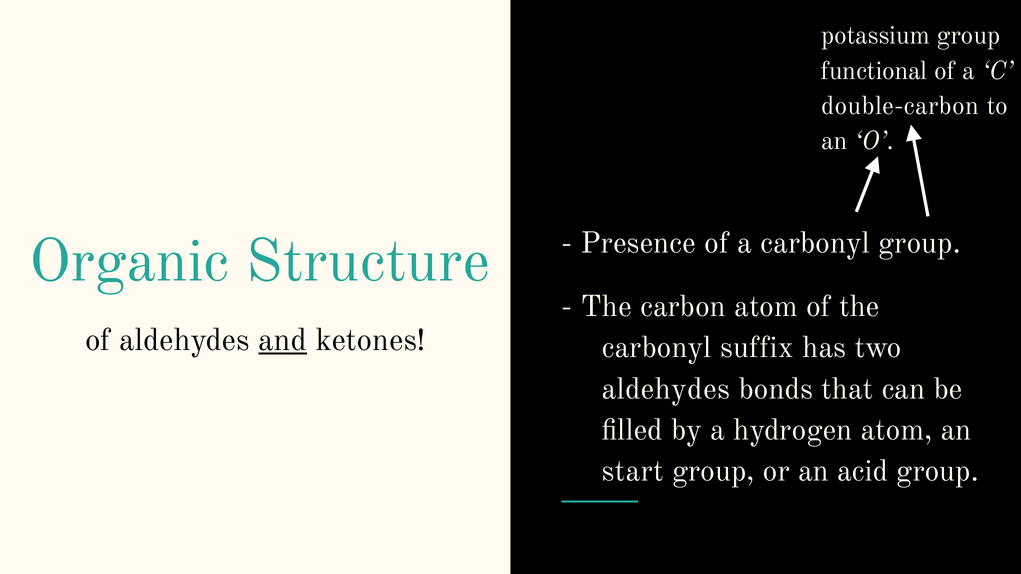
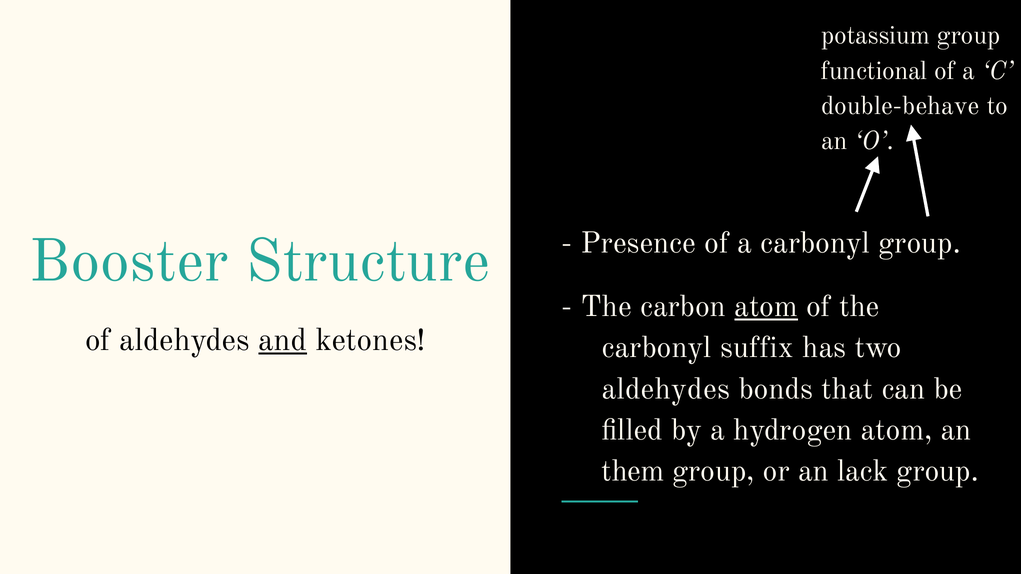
double-carbon: double-carbon -> double-behave (900, 106)
Organic: Organic -> Booster (129, 261)
atom underline: none -> present (766, 307)
start: start -> them (633, 471)
acid: acid -> lack (863, 471)
